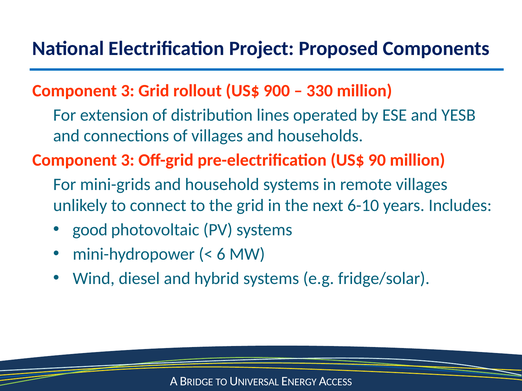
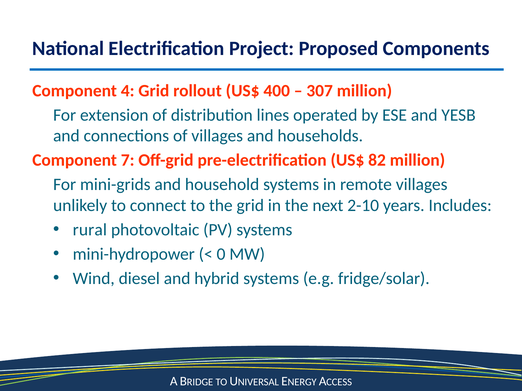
3: 3 -> 4 (128, 91)
900: 900 -> 400 (277, 91)
330: 330 -> 307 (320, 91)
3: 3 -> 7 (128, 160)
90: 90 -> 82 (377, 160)
6-10: 6-10 -> 2-10 (363, 206)
good: good -> rural (90, 230)
6: 6 -> 0 (221, 254)
